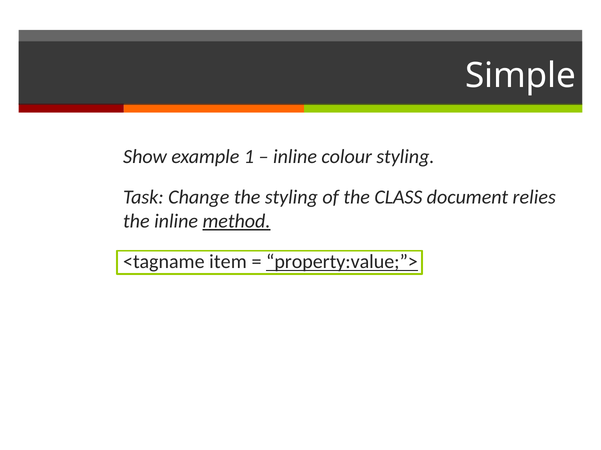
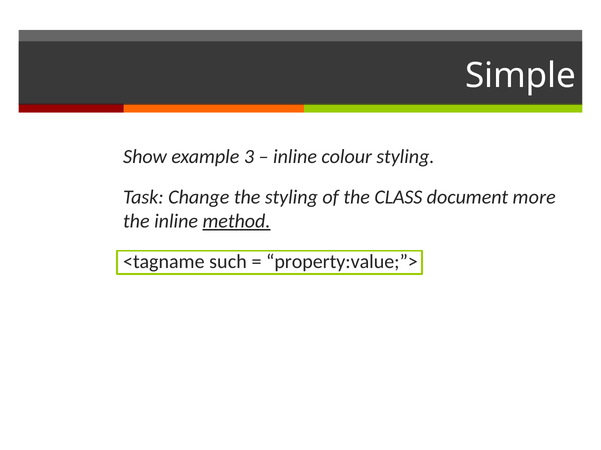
1: 1 -> 3 (249, 157)
relies: relies -> more (534, 197)
item: item -> such (228, 262)
property:value;”> underline: present -> none (342, 262)
